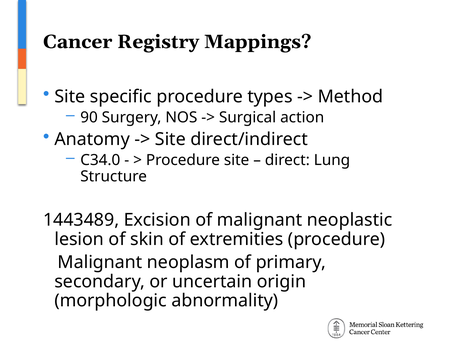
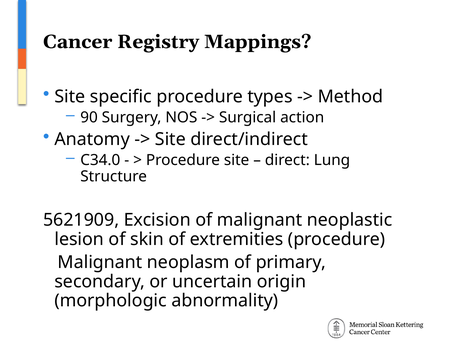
1443489: 1443489 -> 5621909 (81, 220)
